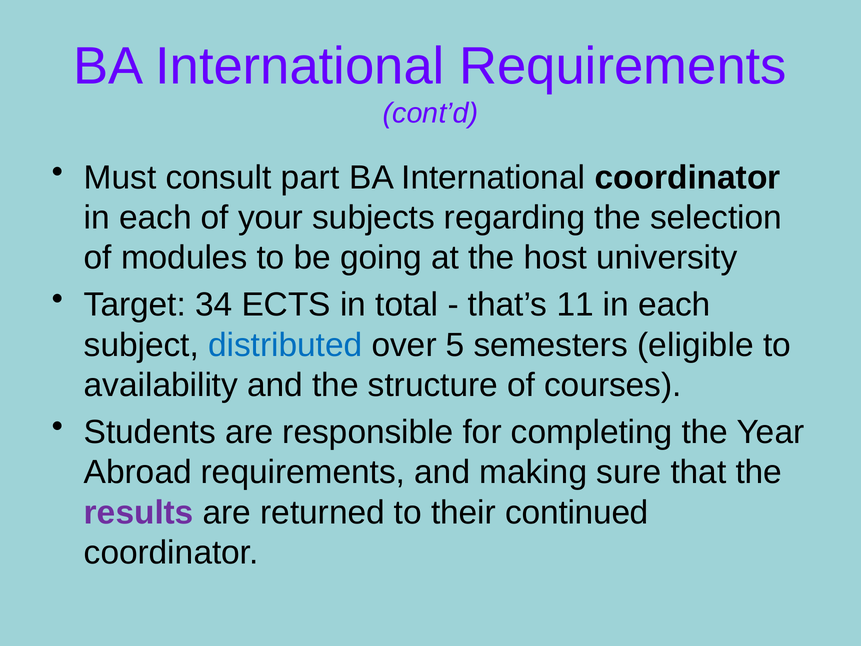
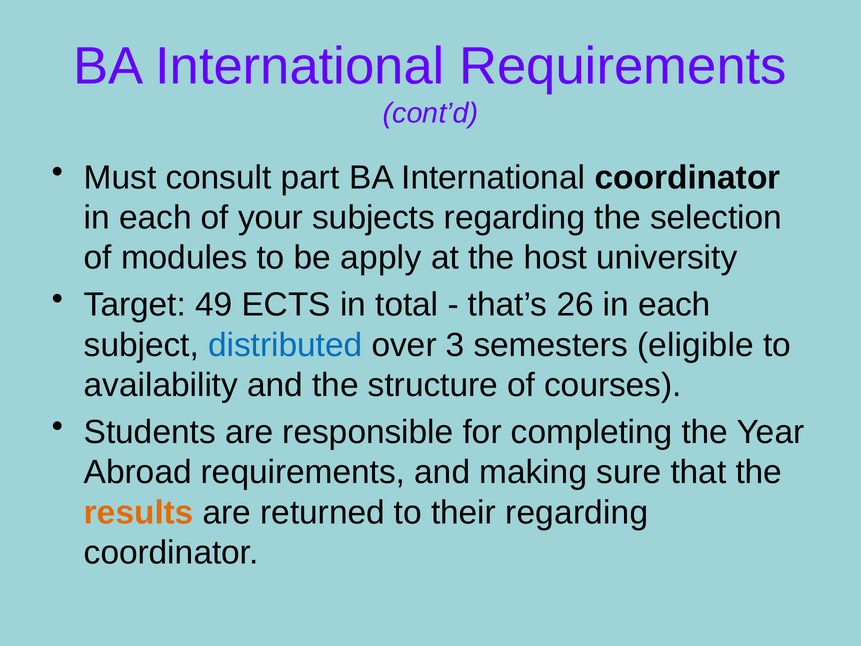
going: going -> apply (381, 258)
34: 34 -> 49 (214, 305)
11: 11 -> 26 (575, 305)
5: 5 -> 3 (455, 345)
results colour: purple -> orange (139, 512)
their continued: continued -> regarding (577, 512)
